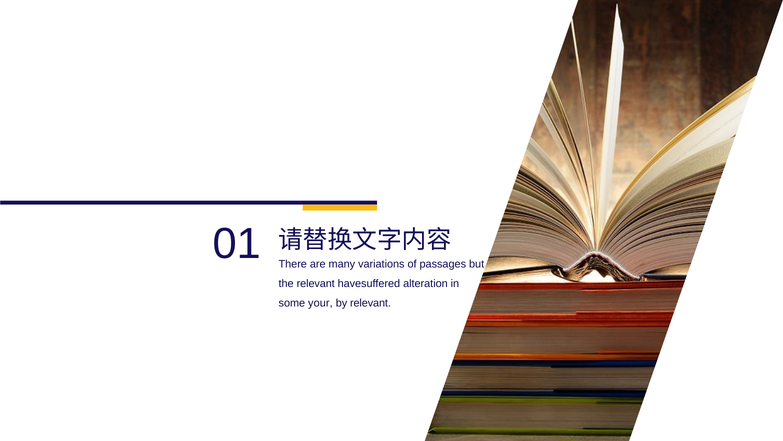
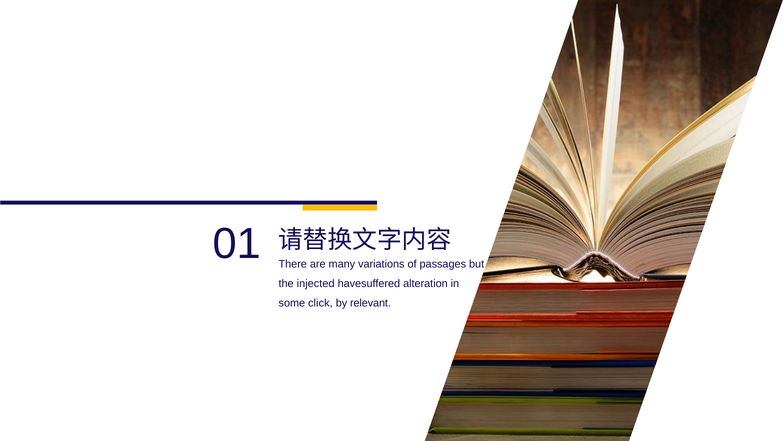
the relevant: relevant -> injected (316, 283)
your: your -> click (320, 303)
